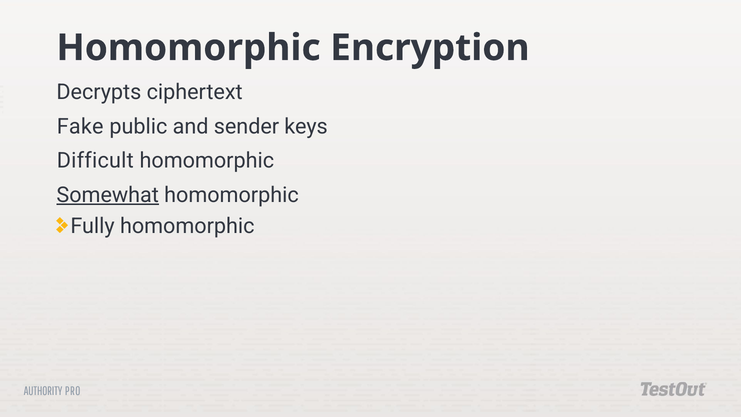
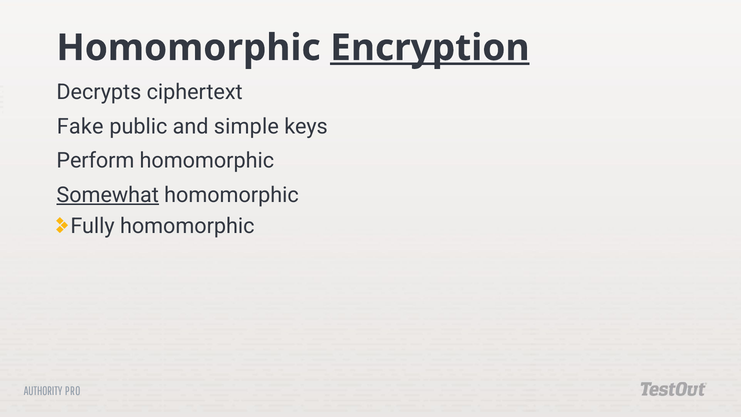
Encryption underline: none -> present (430, 48)
sender: sender -> simple (246, 126)
Difficult: Difficult -> Perform (95, 161)
